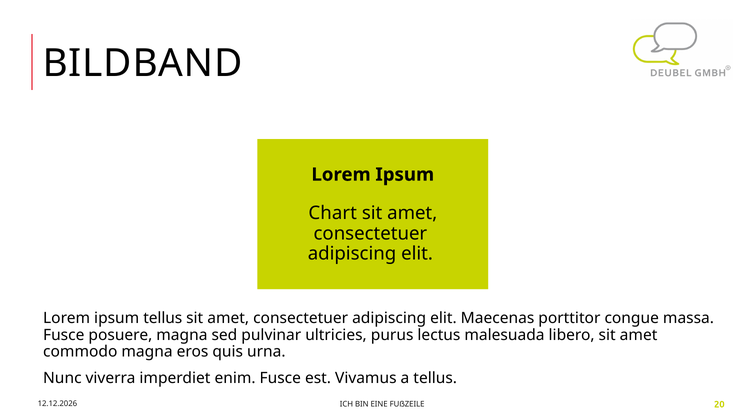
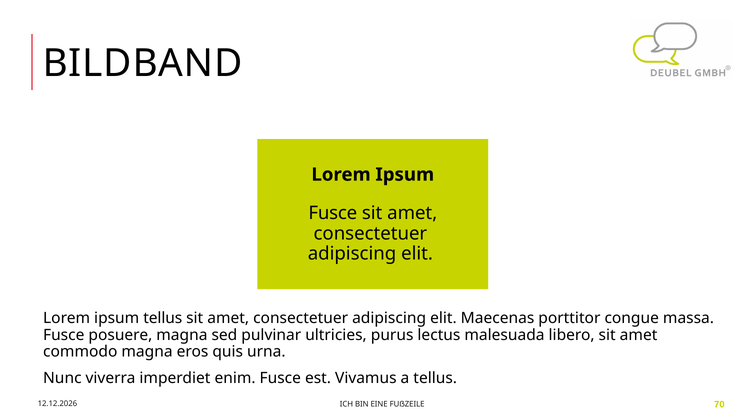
Chart: Chart -> Fusce (333, 213)
20: 20 -> 70 (719, 404)
